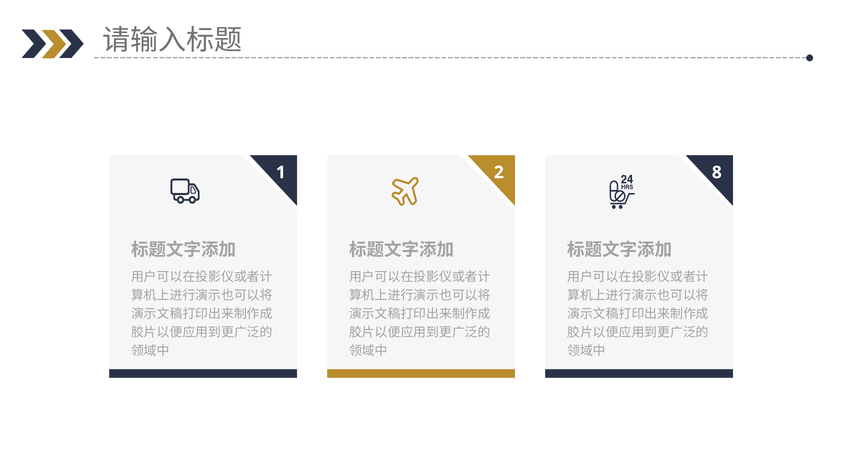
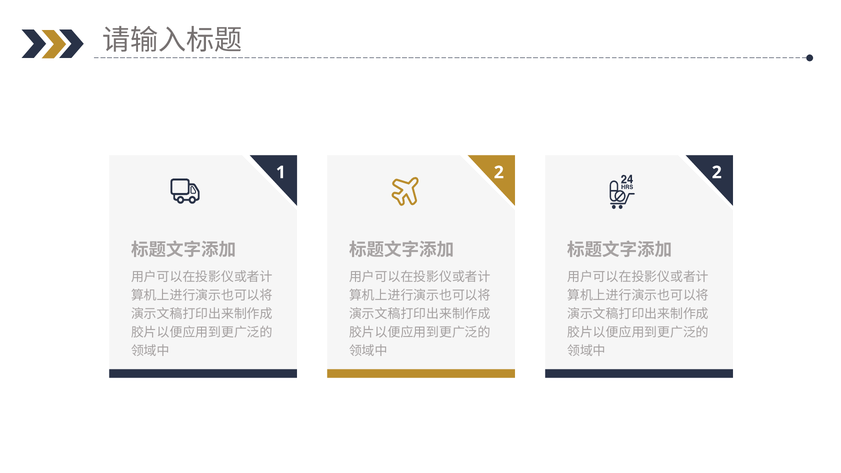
1 8: 8 -> 2 (717, 172)
